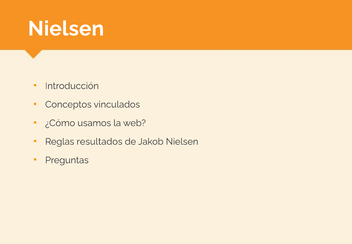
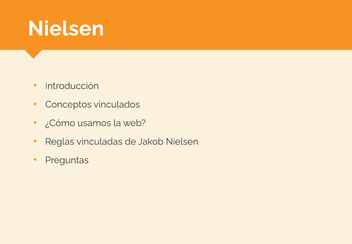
resultados: resultados -> vinculadas (100, 142)
